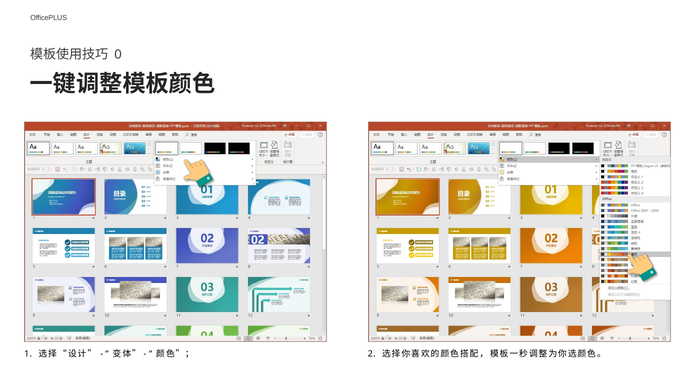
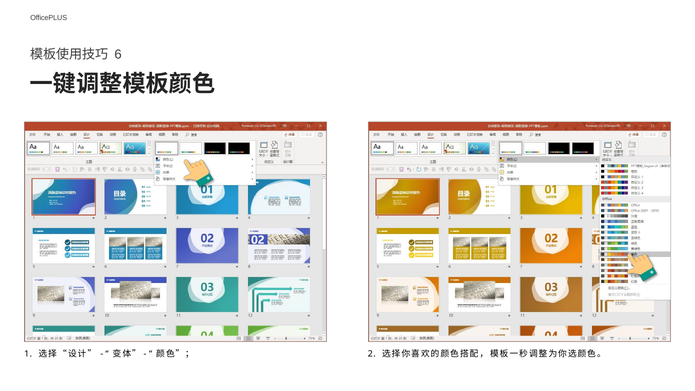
0: 0 -> 6 (118, 54)
